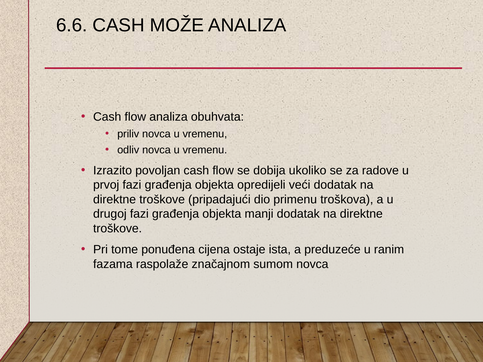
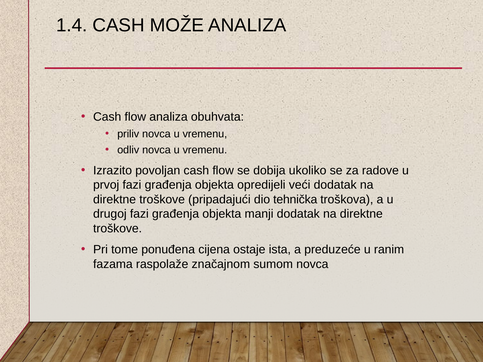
6.6: 6.6 -> 1.4 (72, 25)
primenu: primenu -> tehnička (295, 200)
